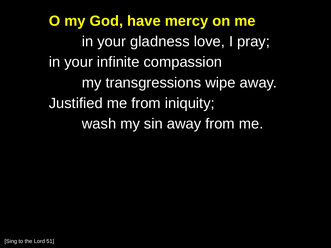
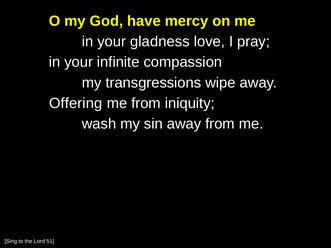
Justified: Justified -> Offering (76, 103)
